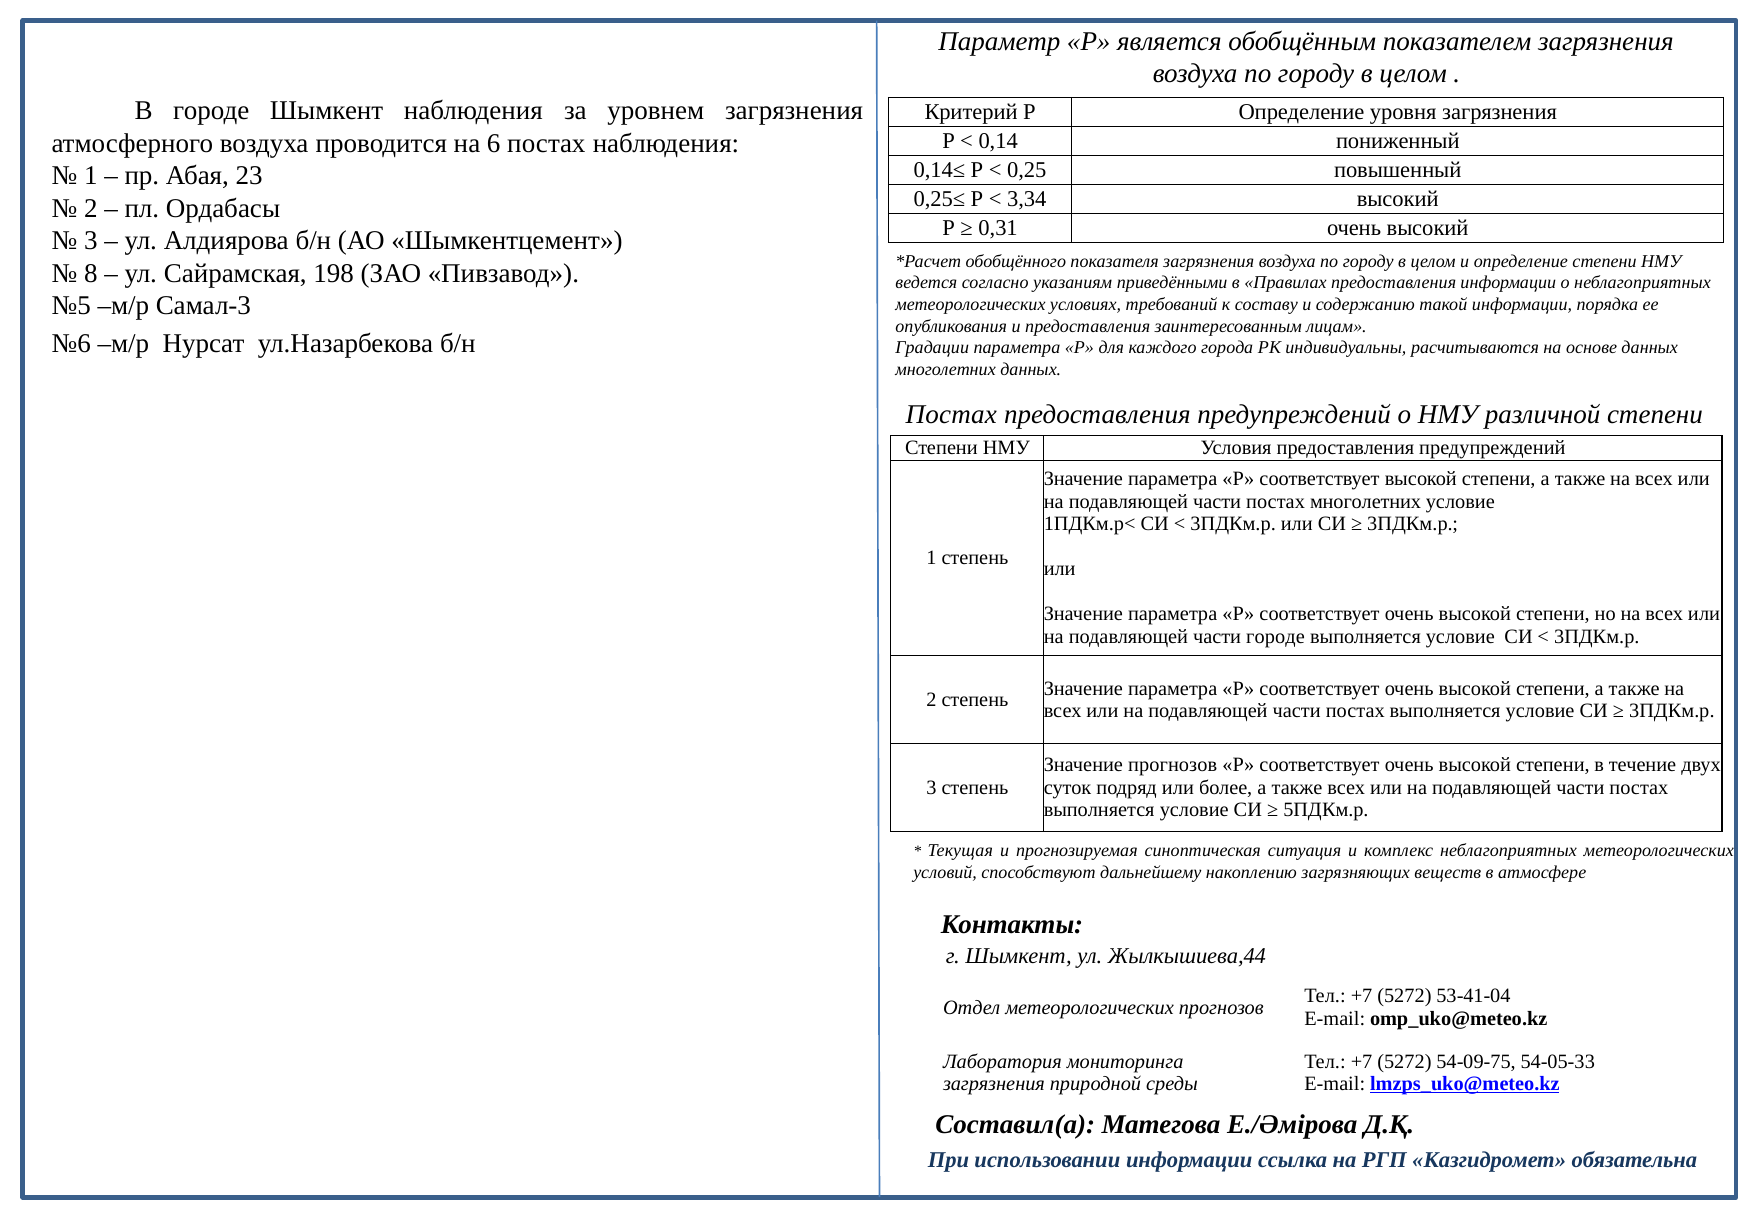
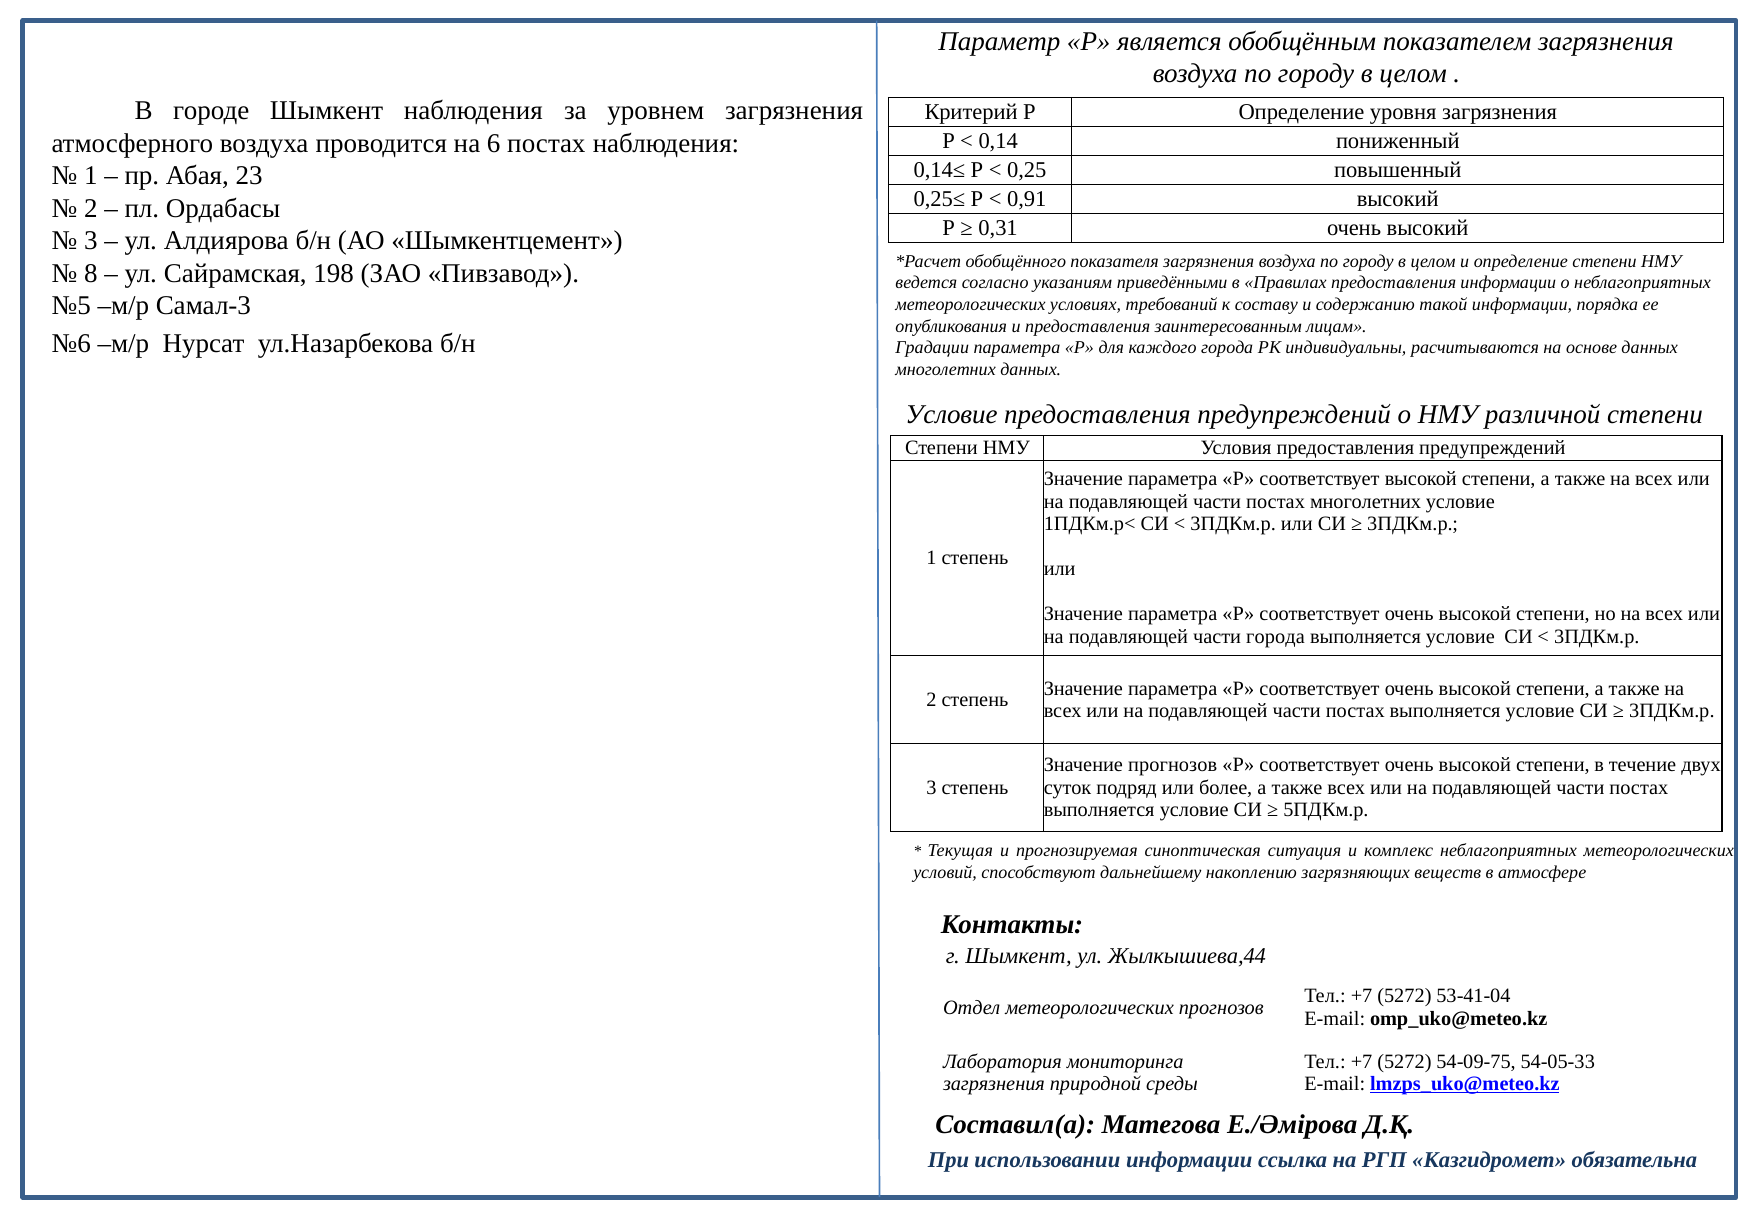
3,34: 3,34 -> 0,91 (1027, 199)
Постах: Постах -> Условие (951, 415)
части городе: городе -> города (1276, 637)
